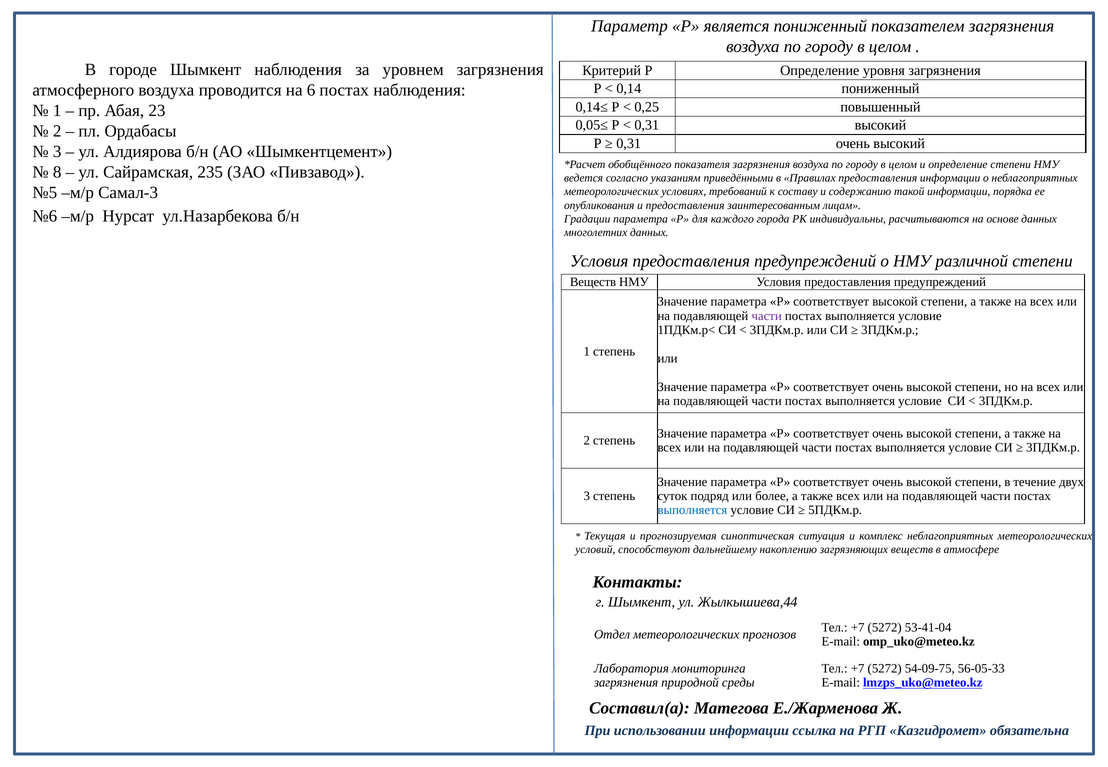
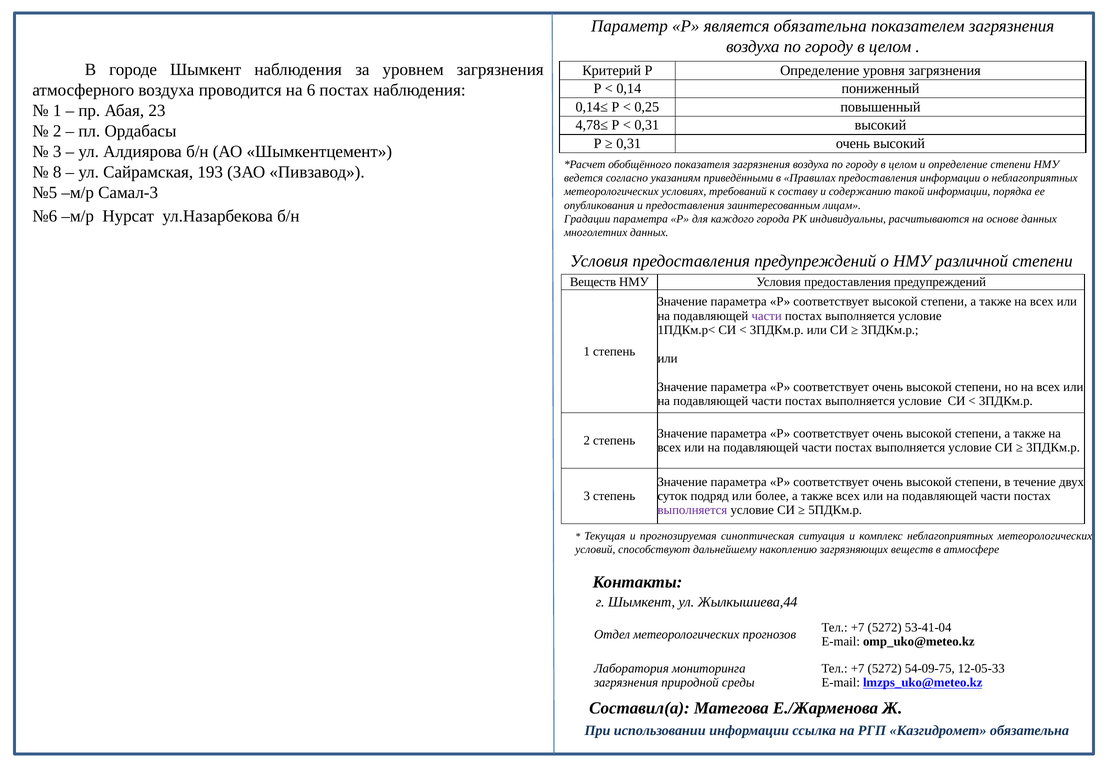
является пониженный: пониженный -> обязательна (820, 26)
0,05≤: 0,05≤ -> 4,78≤ (592, 125)
235: 235 -> 193 (210, 172)
выполняется colour: blue -> purple (692, 510)
56-05-33: 56-05-33 -> 12-05-33 (981, 668)
